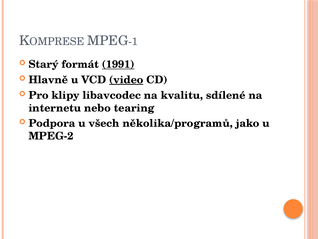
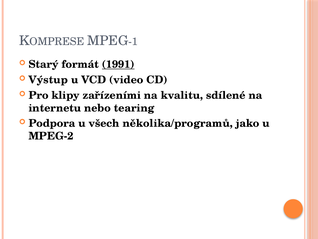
Hlavně: Hlavně -> Výstup (48, 80)
video underline: present -> none (126, 80)
libavcodec: libavcodec -> zařízeními (112, 95)
